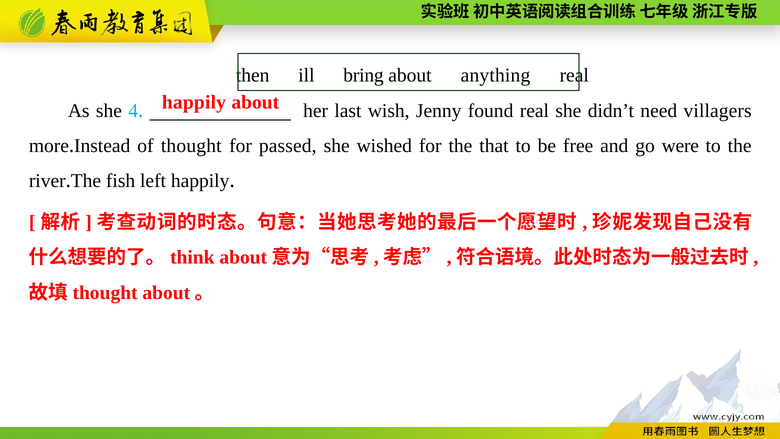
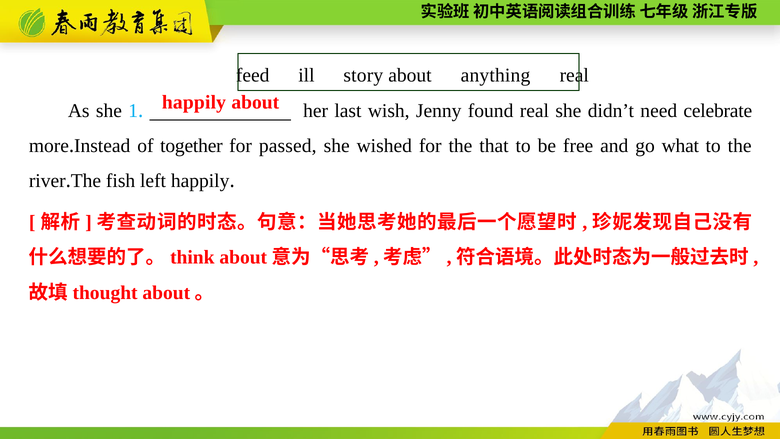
then: then -> feed (253, 75)
bring: bring -> story (363, 75)
4: 4 -> 1 (133, 111)
villagers: villagers -> celebrate (718, 111)
thought: thought -> together (191, 146)
were: were -> what (680, 146)
